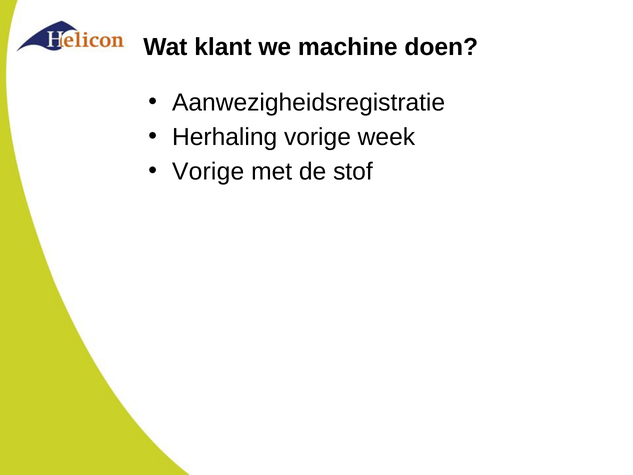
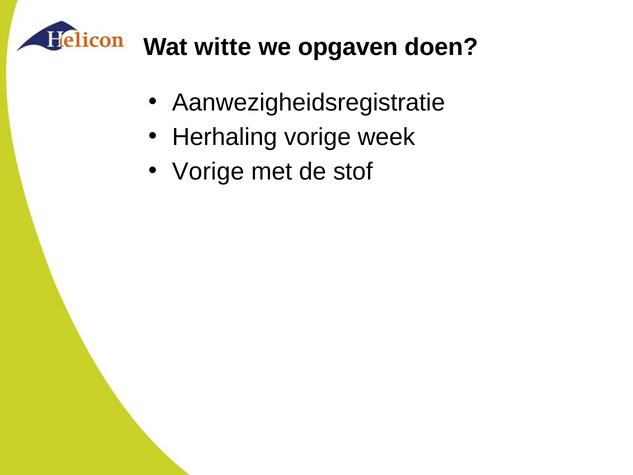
klant: klant -> witte (223, 47)
machine: machine -> opgaven (348, 47)
